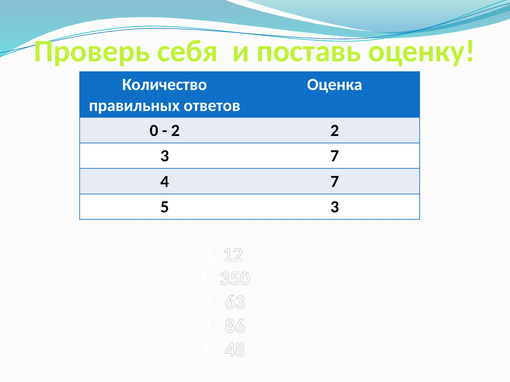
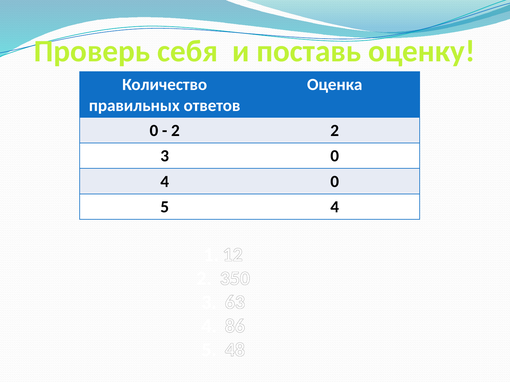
3 7: 7 -> 0 (335, 156)
4 7: 7 -> 0 (335, 182)
5 3: 3 -> 4 (335, 207)
